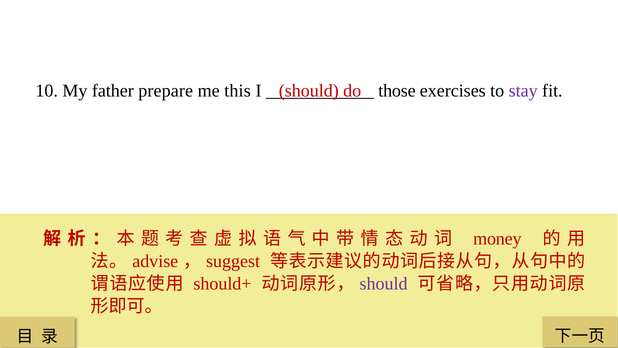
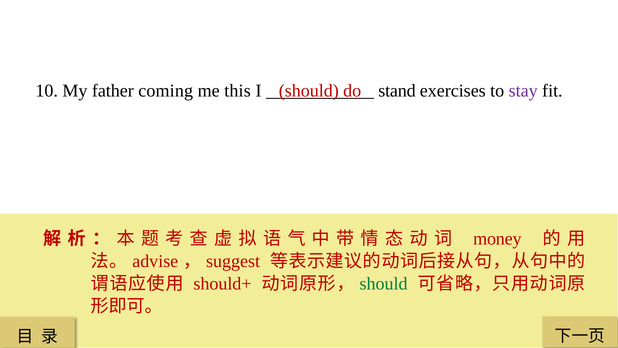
prepare: prepare -> coming (166, 91)
those: those -> stand (397, 91)
should colour: purple -> green (384, 283)
